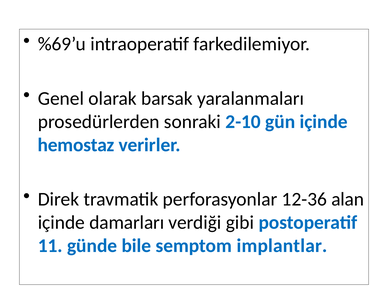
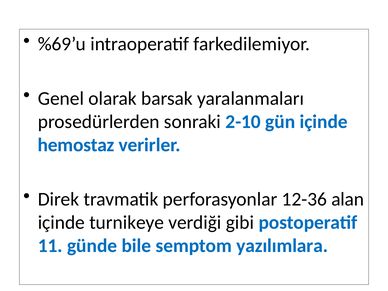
damarları: damarları -> turnikeye (127, 223)
implantlar: implantlar -> yazılımlara (282, 246)
